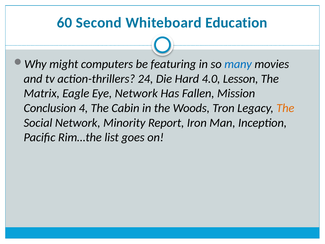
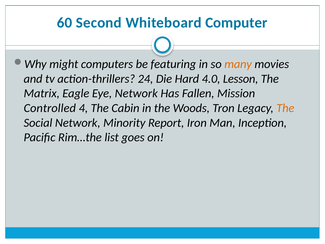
Education: Education -> Computer (236, 23)
many colour: blue -> orange (238, 64)
Conclusion: Conclusion -> Controlled (50, 108)
